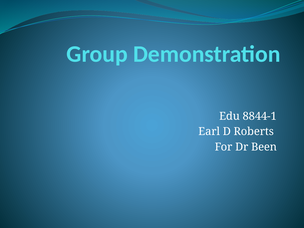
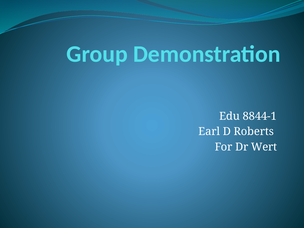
Been: Been -> Wert (264, 147)
